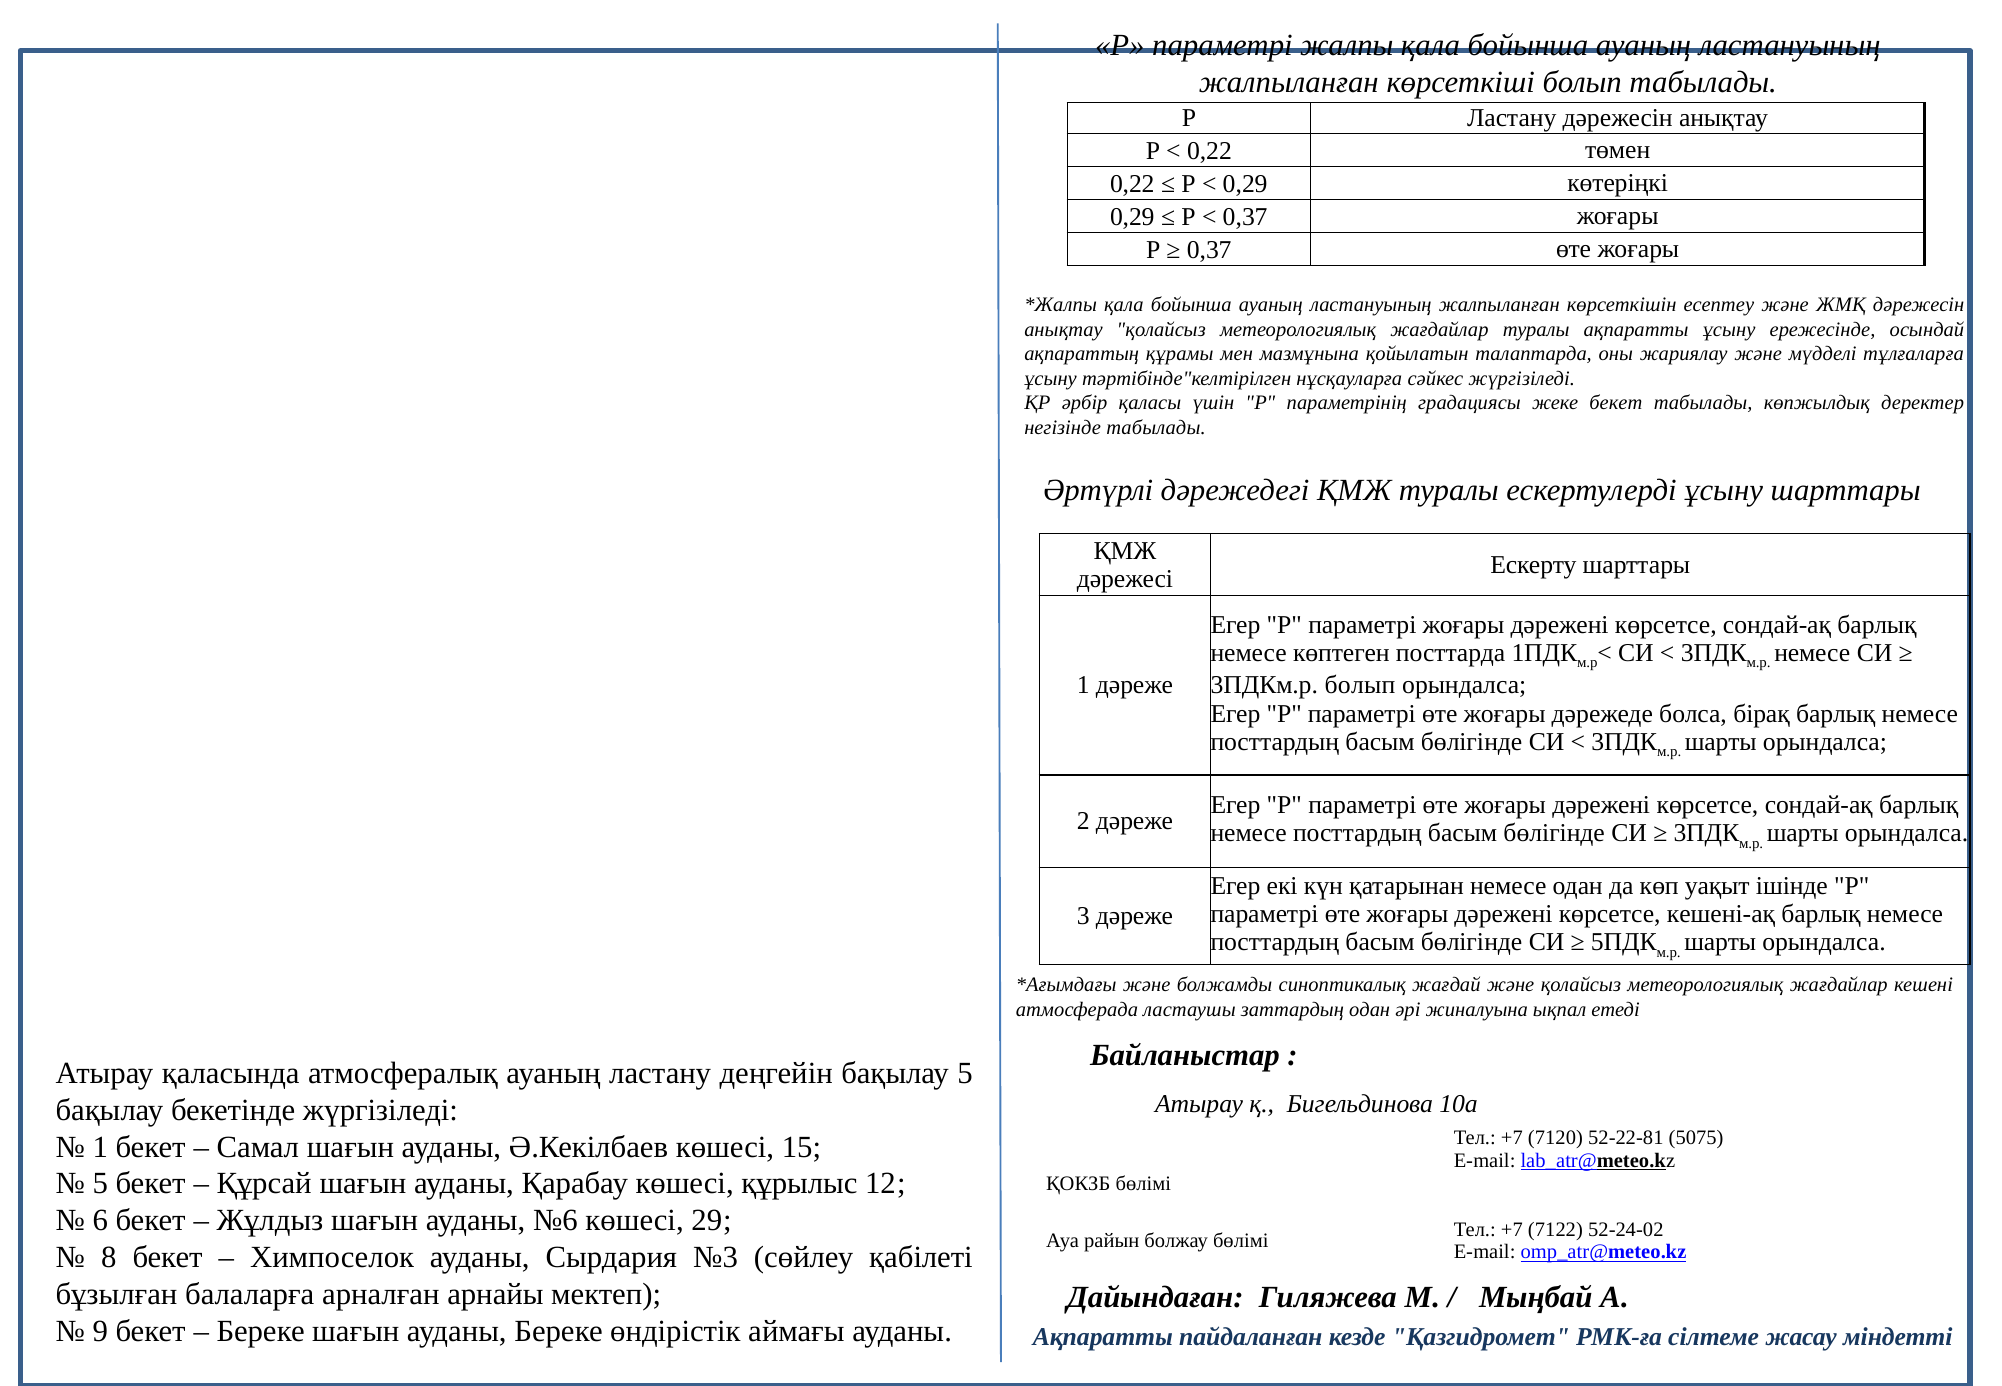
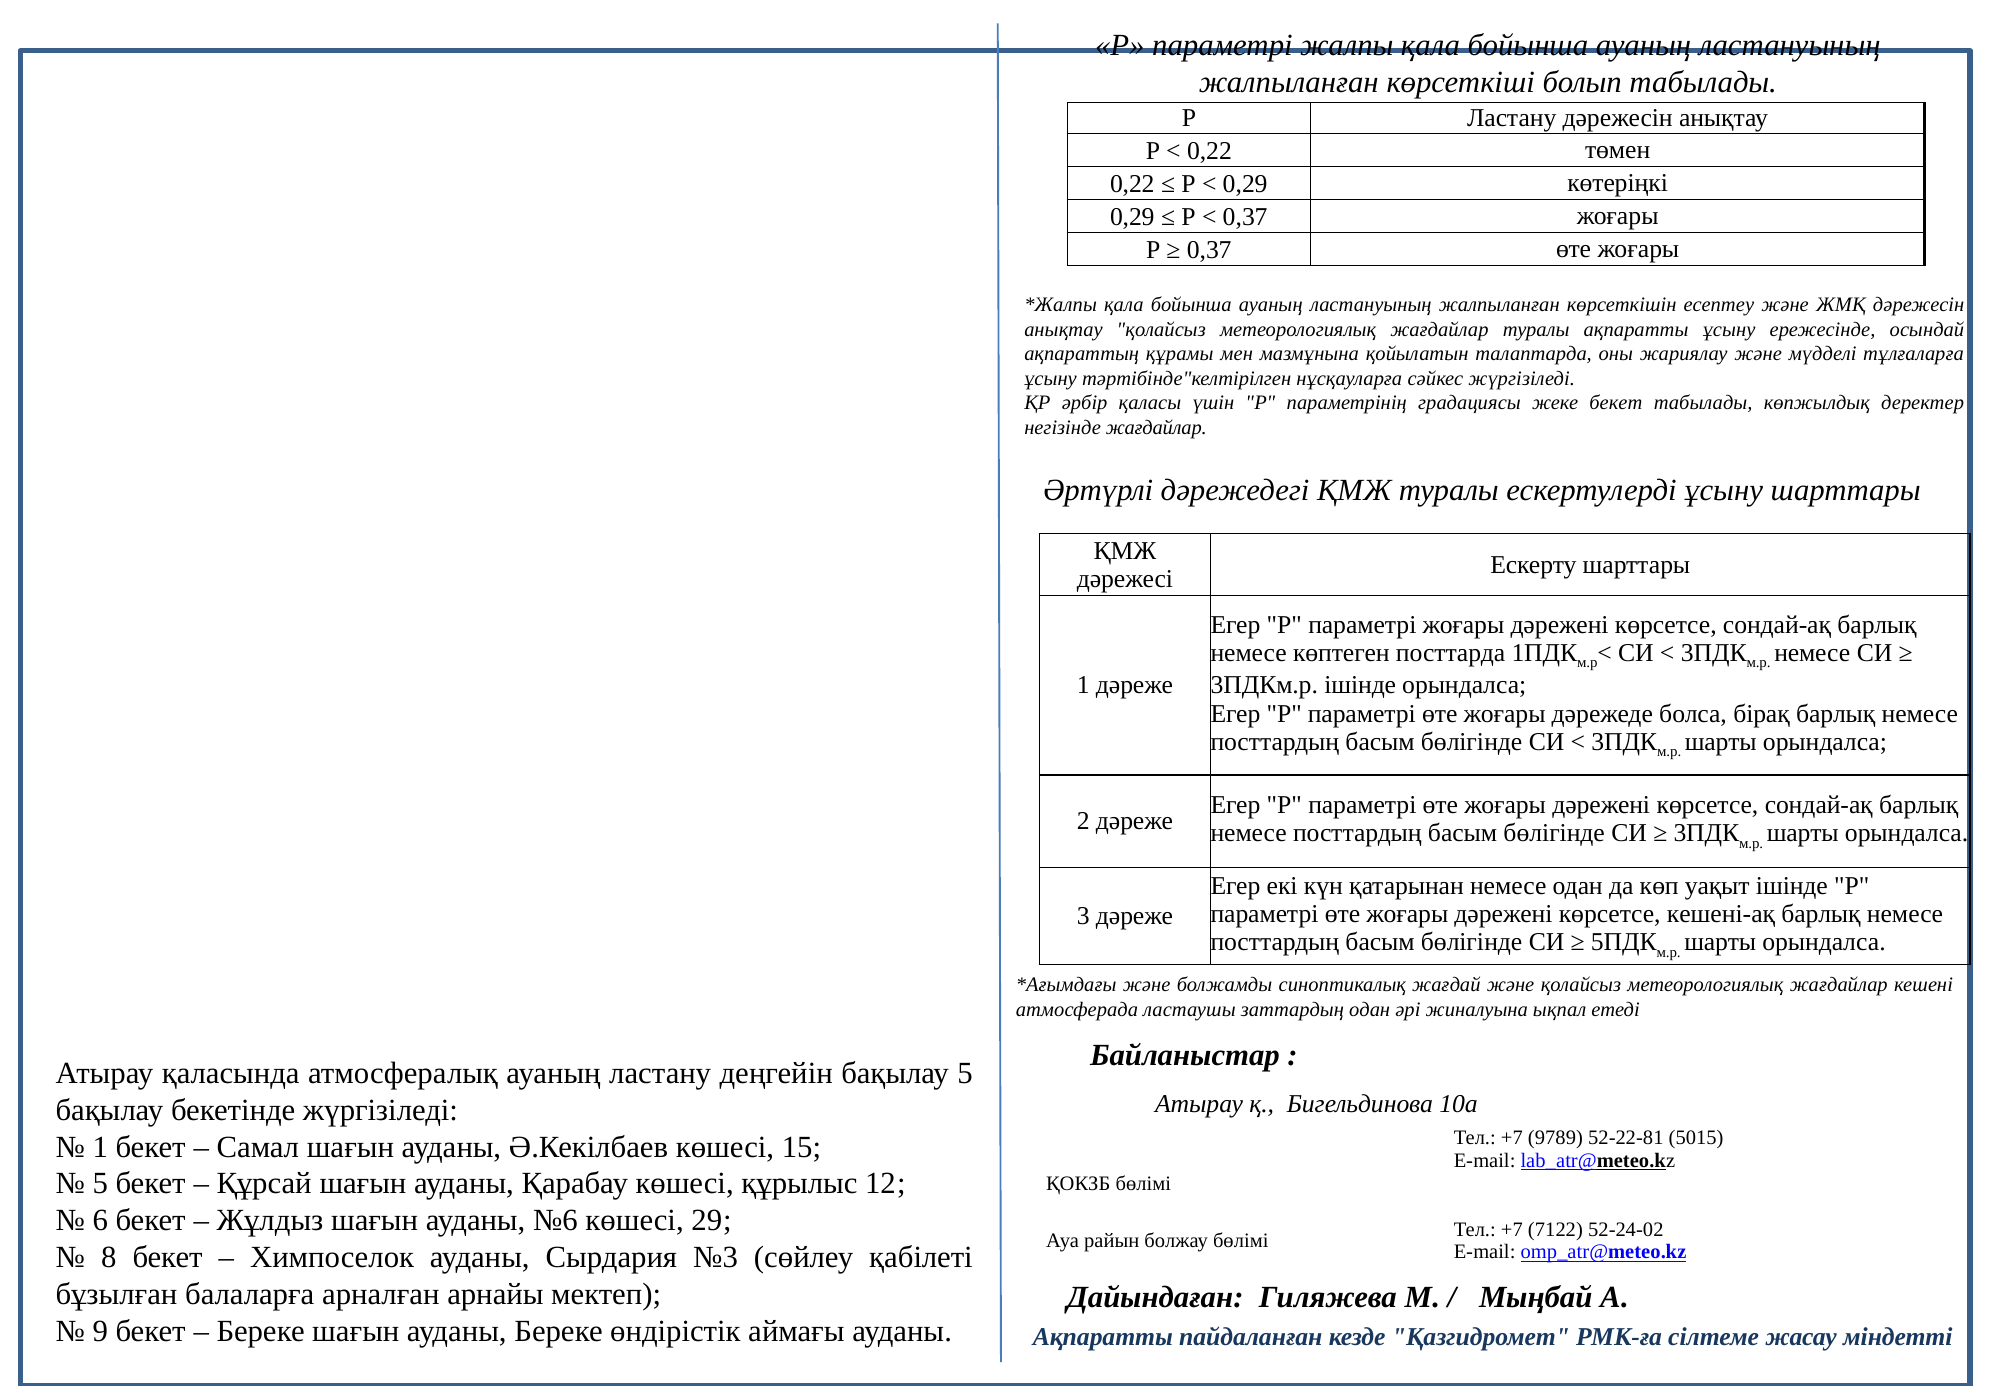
негізінде табылады: табылады -> жағдайлар (1156, 428)
3ПДКм.р болып: болып -> ішінде (1360, 685)
7120: 7120 -> 9789 (1555, 1138)
5075: 5075 -> 5015 (1696, 1138)
